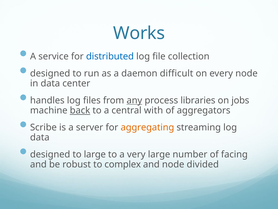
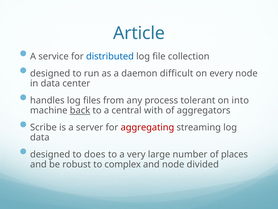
Works: Works -> Article (139, 33)
any underline: present -> none (134, 100)
libraries: libraries -> tolerant (198, 100)
jobs: jobs -> into (240, 100)
aggregating colour: orange -> red (147, 127)
to large: large -> does (95, 154)
facing: facing -> places (234, 154)
